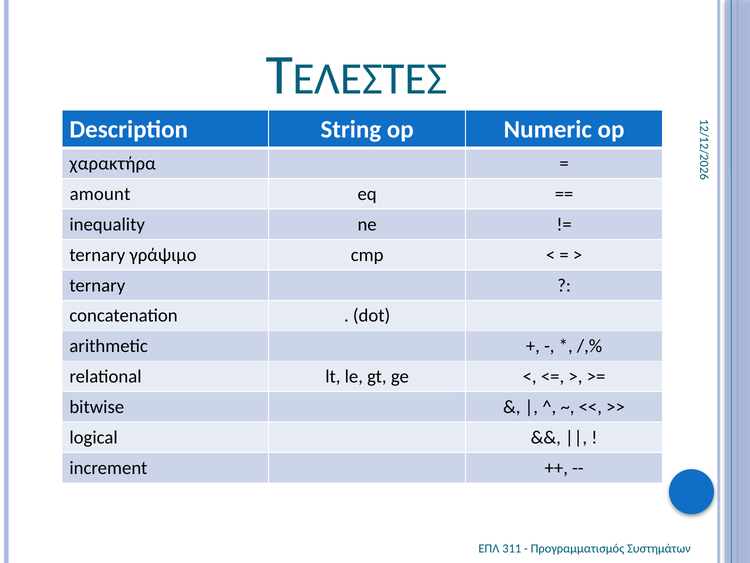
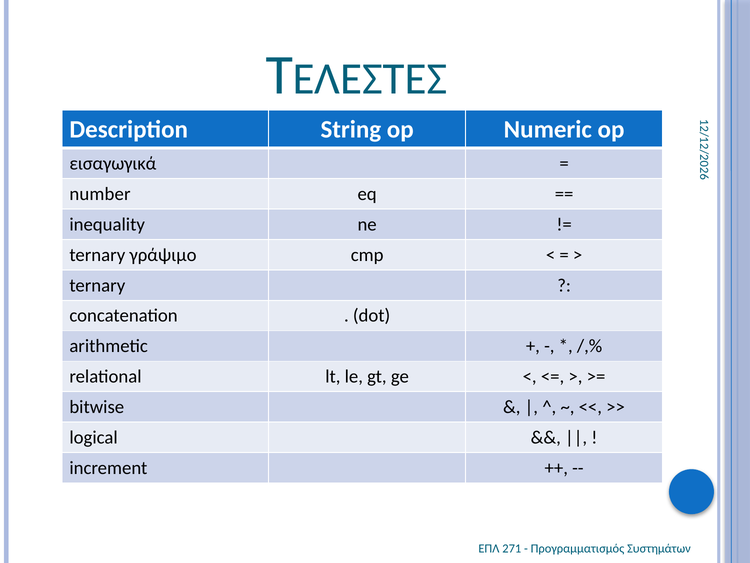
χαρακτήρα: χαρακτήρα -> εισαγωγικά (113, 163)
amount: amount -> number (100, 194)
311: 311 -> 271 (512, 548)
